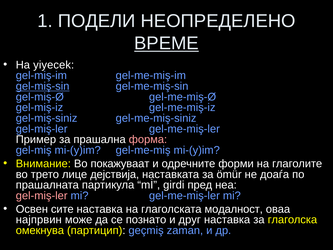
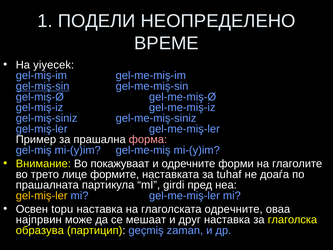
ВРЕМЕ underline: present -> none (166, 43)
дејствија: дејствија -> формите (115, 174)
ömür: ömür -> tuhaf (229, 174)
gel-miş-ler colour: pink -> yellow (42, 196)
сите: сите -> topu (62, 209)
глаголската модалност: модалност -> одречните (234, 209)
познато: познато -> мешаат (146, 220)
омекнува: омекнува -> образува (40, 230)
